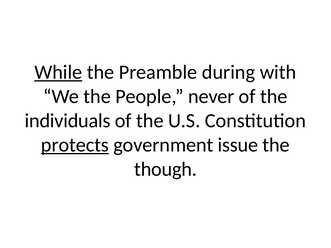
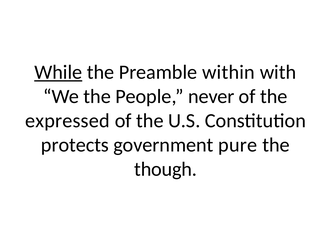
during: during -> within (228, 72)
individuals: individuals -> expressed (67, 121)
protects underline: present -> none (75, 145)
issue: issue -> pure (238, 145)
